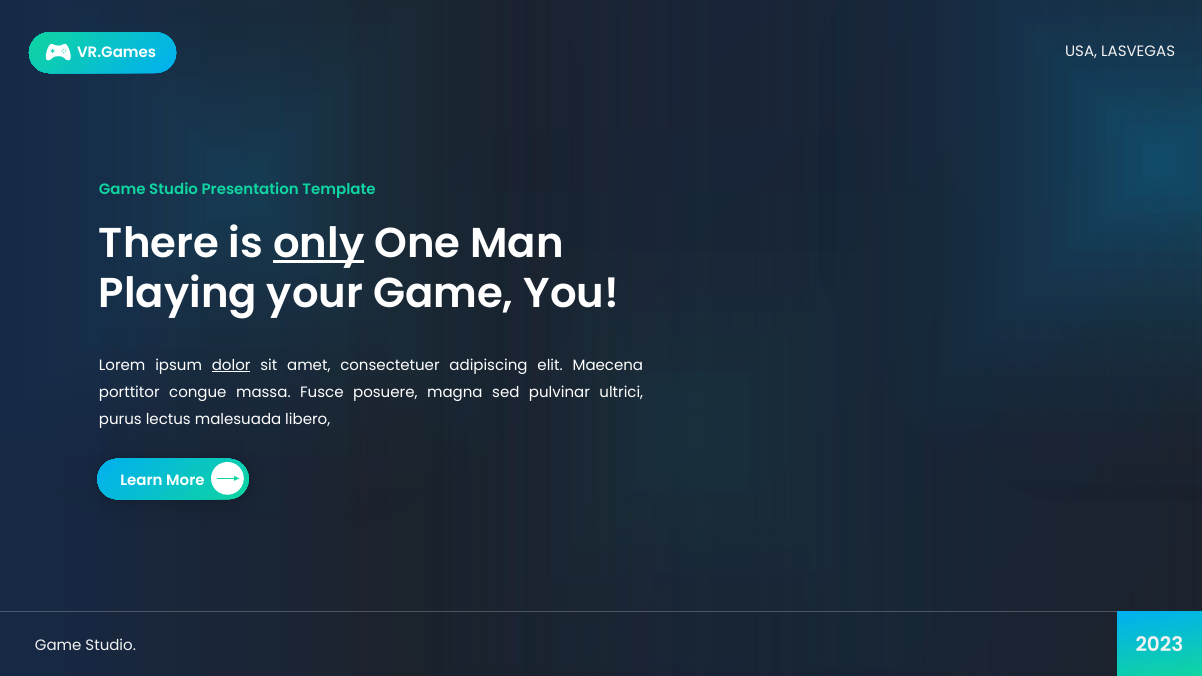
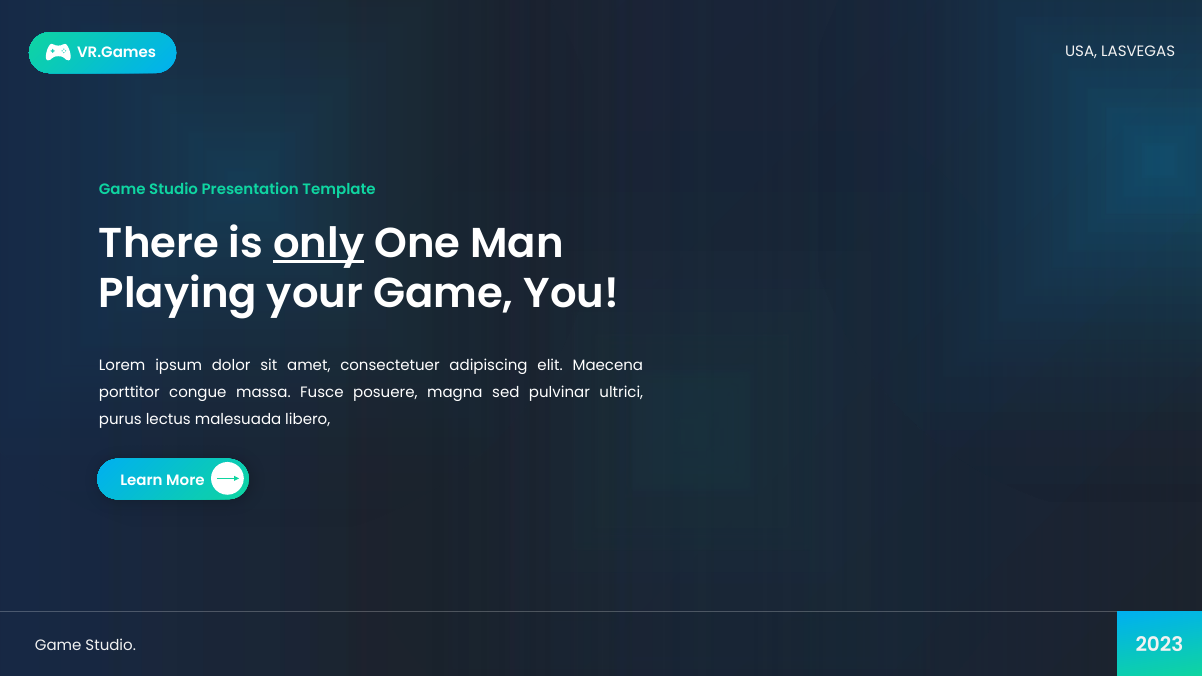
dolor underline: present -> none (231, 366)
